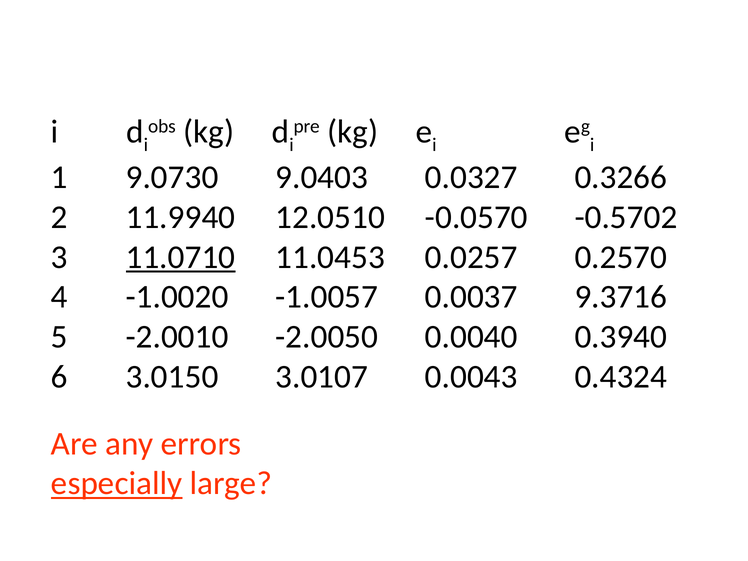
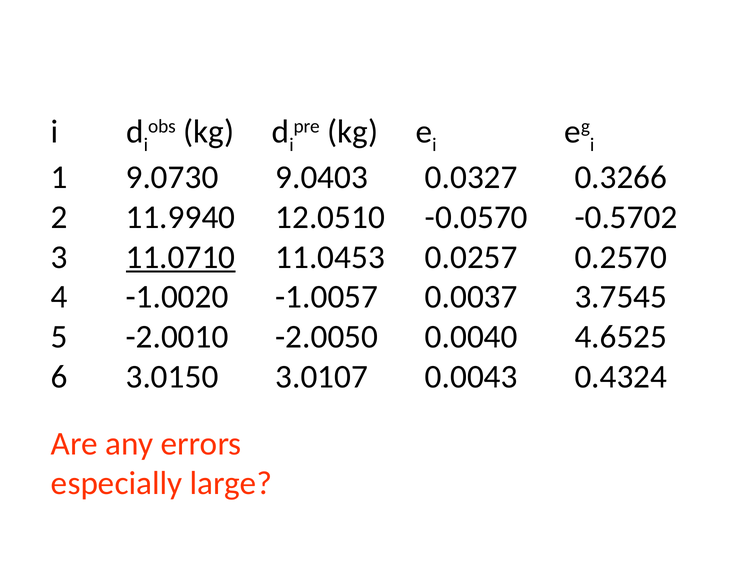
9.3716: 9.3716 -> 3.7545 (621, 297)
0.3940: 0.3940 -> 4.6525 (621, 337)
especially underline: present -> none (117, 483)
